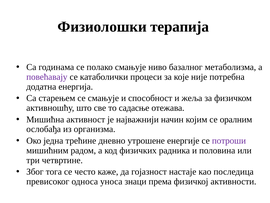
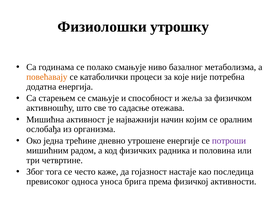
терапија: терапија -> утрошку (180, 27)
повећавају colour: purple -> orange (47, 77)
знаци: знаци -> брига (135, 181)
